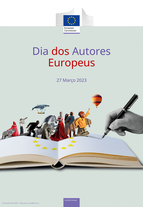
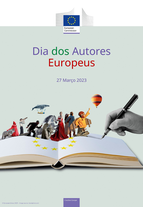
dos colour: red -> green (60, 51)
